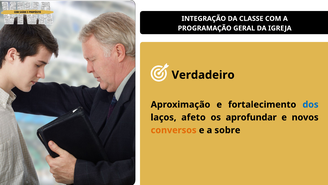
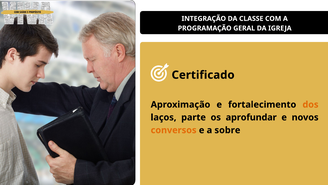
Verdadeiro: Verdadeiro -> Certificado (203, 75)
dos colour: blue -> orange (310, 104)
afeto: afeto -> parte (194, 117)
